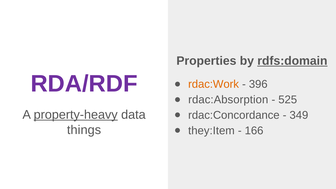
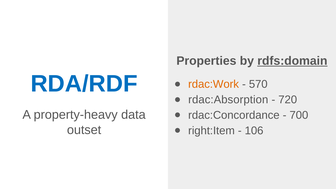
RDA/RDF colour: purple -> blue (84, 84)
396: 396 -> 570 (258, 84)
525: 525 -> 720 (288, 100)
property-heavy underline: present -> none (76, 115)
349: 349 -> 700 (299, 115)
things: things -> outset (84, 130)
they:Item: they:Item -> right:Item (211, 131)
166: 166 -> 106 (254, 131)
